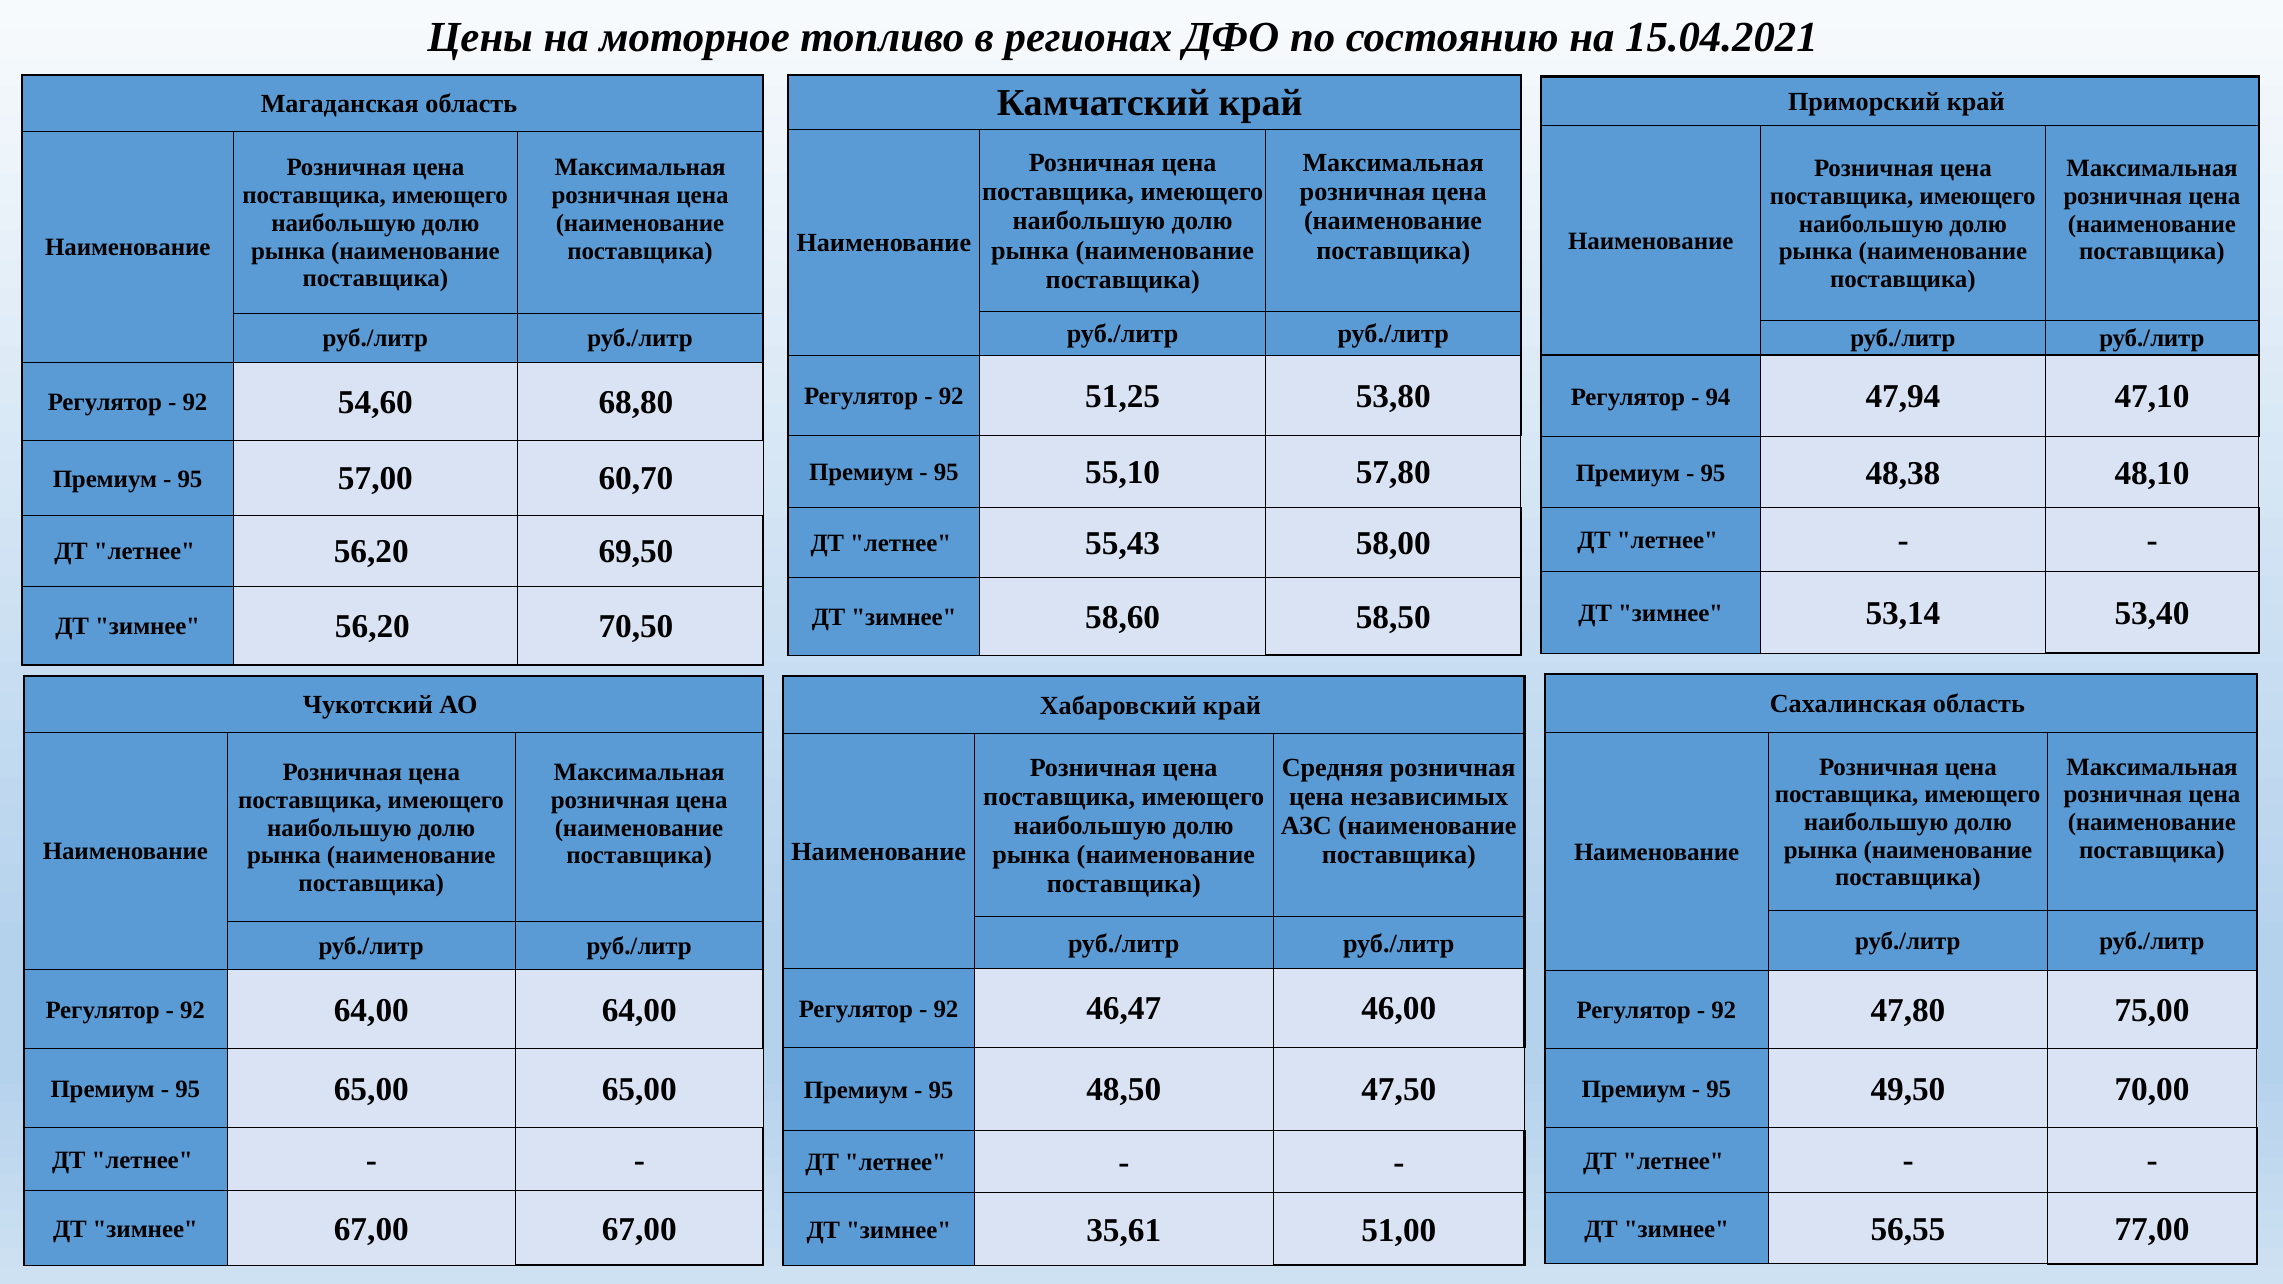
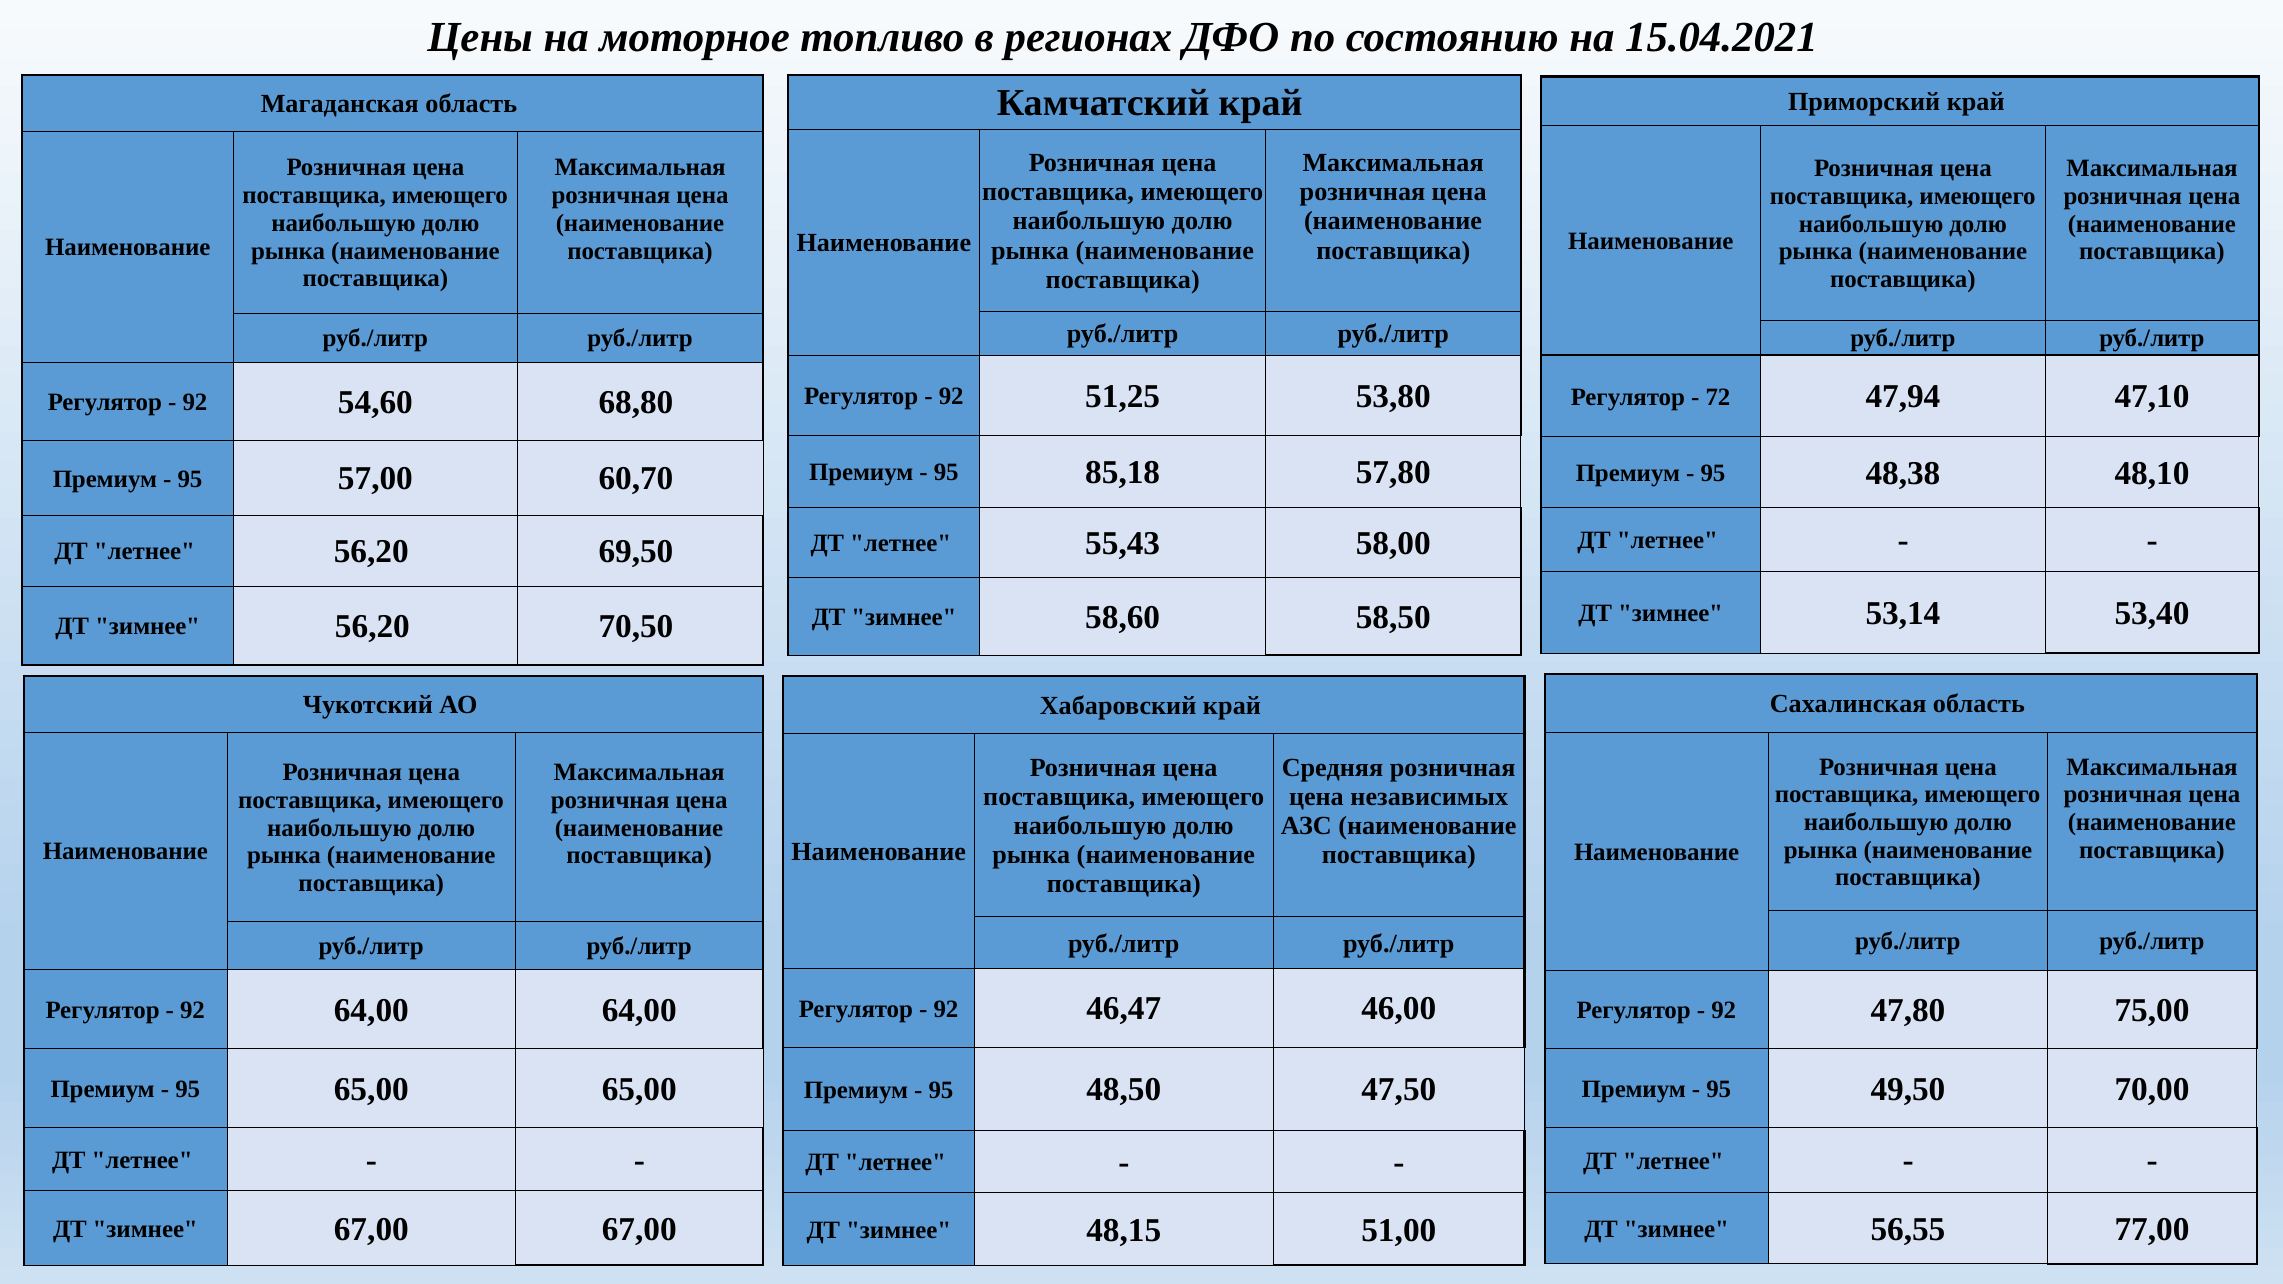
94: 94 -> 72 (1718, 397)
55,10: 55,10 -> 85,18 (1123, 473)
35,61: 35,61 -> 48,15 (1124, 1230)
